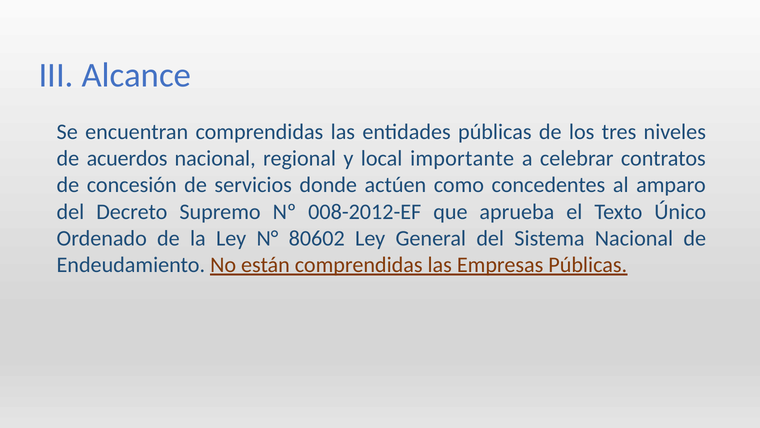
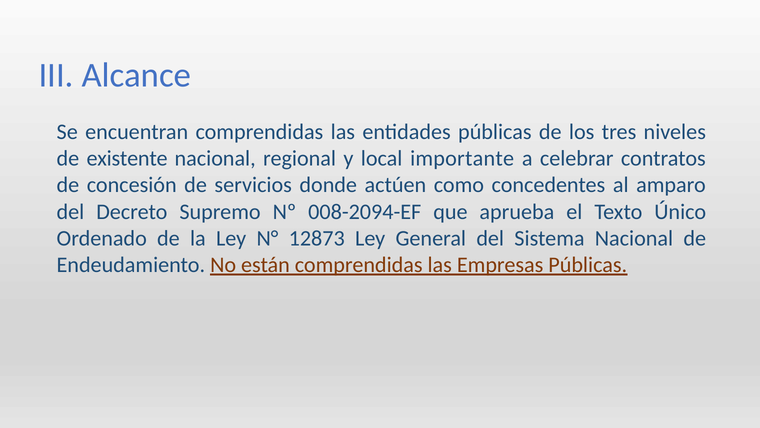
acuerdos: acuerdos -> existente (127, 158)
008-2012-EF: 008-2012-EF -> 008-2094-EF (365, 211)
80602: 80602 -> 12873 (317, 238)
